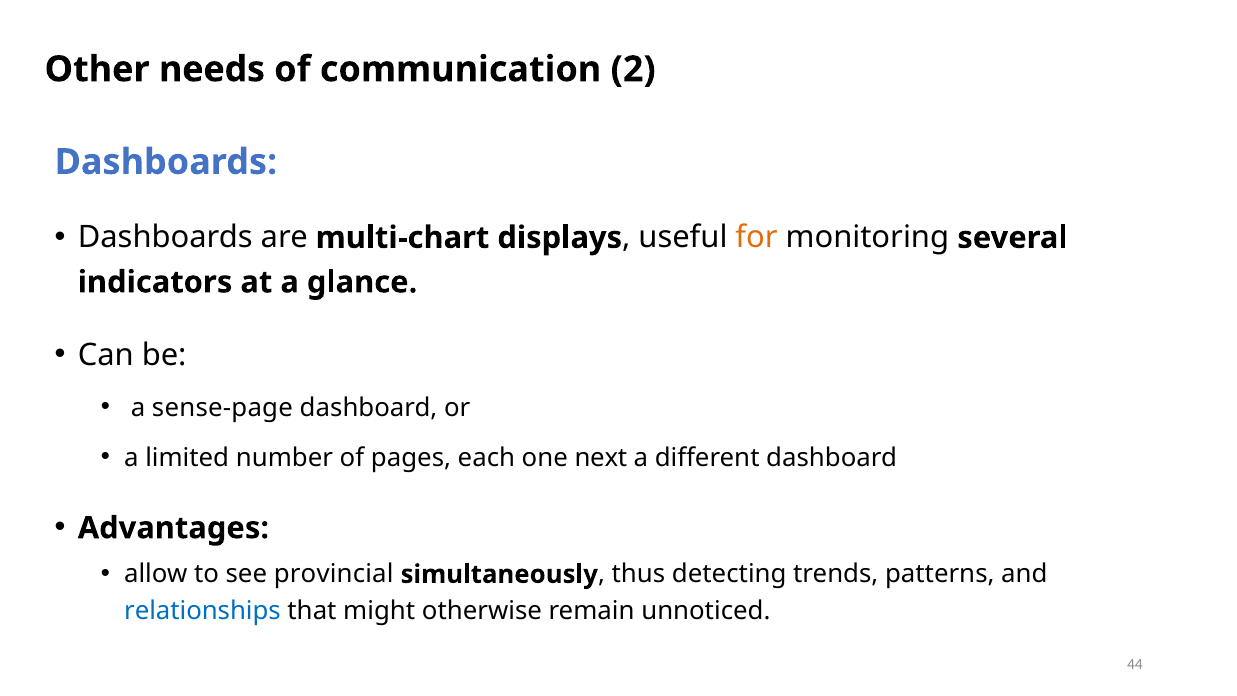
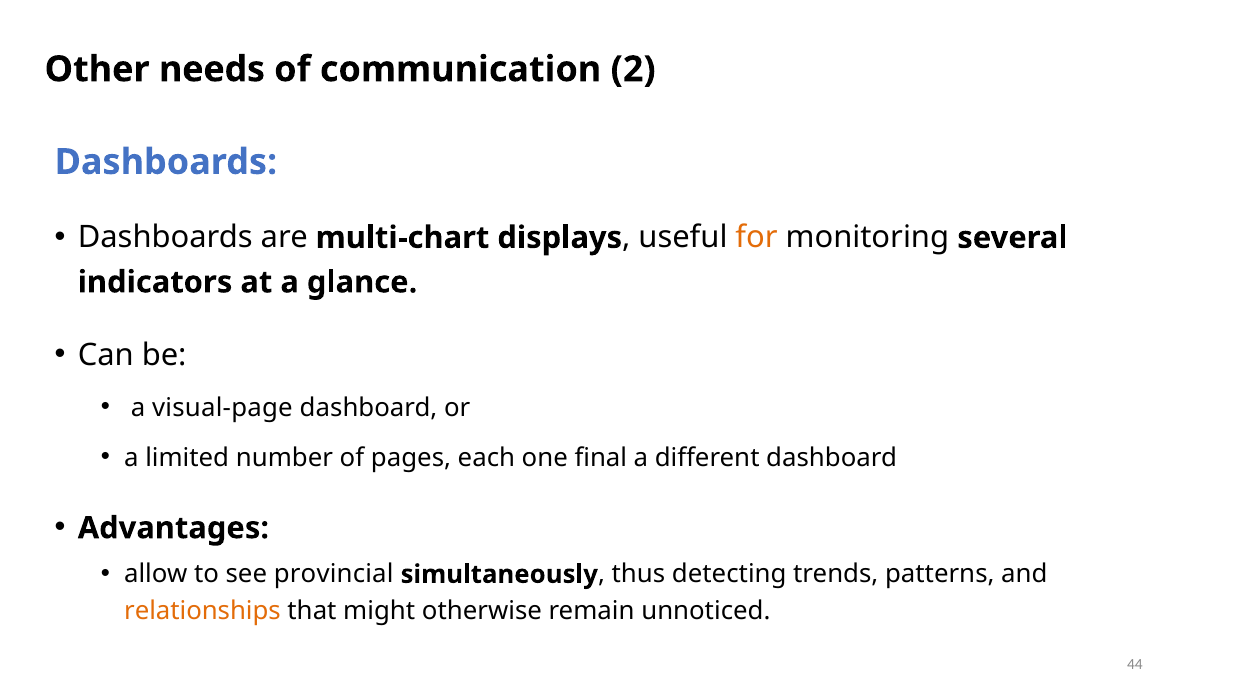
sense-page: sense-page -> visual-page (222, 408)
next: next -> final (601, 458)
relationships colour: blue -> orange (202, 611)
